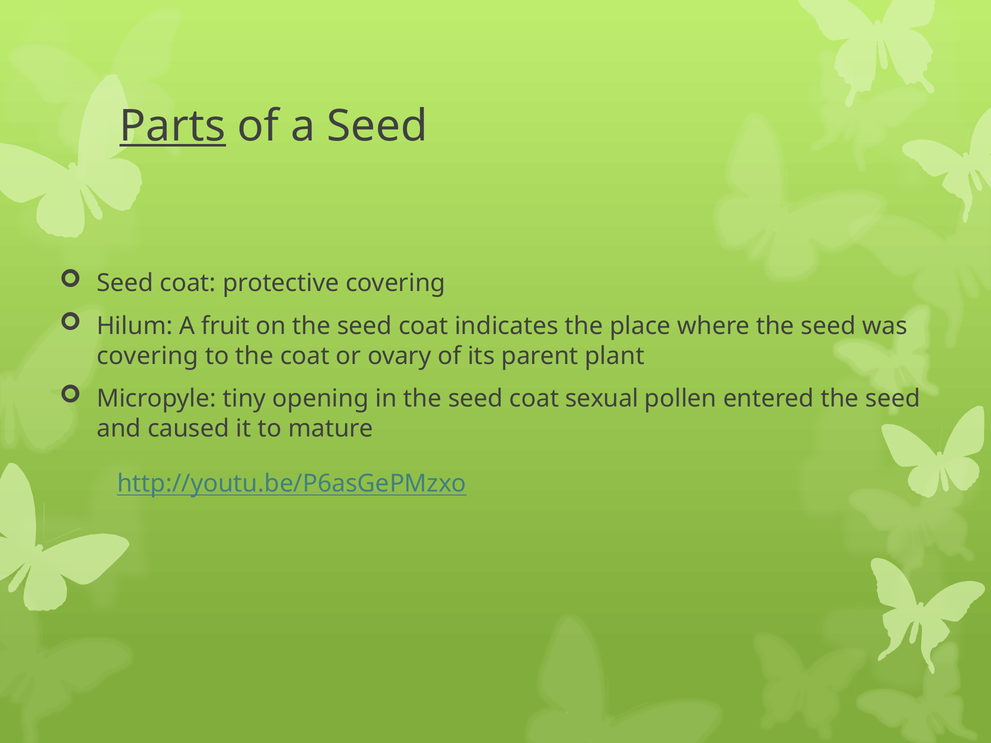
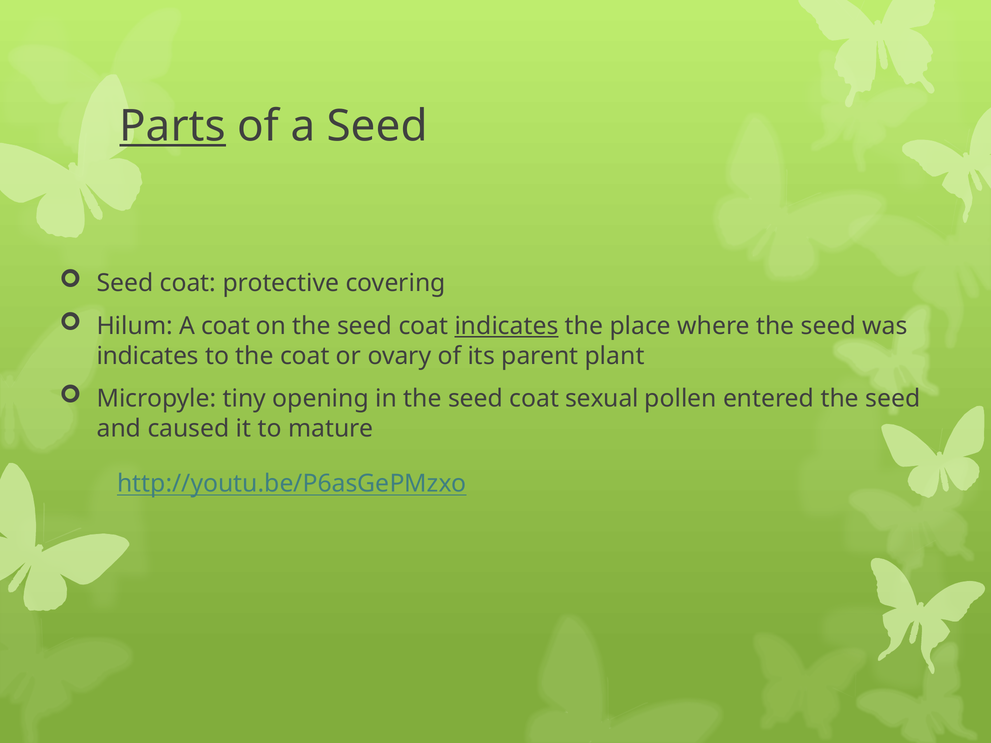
A fruit: fruit -> coat (226, 326)
indicates underline: none -> present (507, 326)
covering: covering -> indicates (148, 356)
